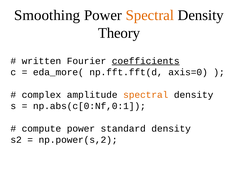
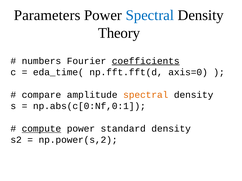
Smoothing: Smoothing -> Parameters (47, 15)
Spectral colour: orange -> blue (150, 15)
written: written -> numbers (41, 61)
eda_more(: eda_more( -> eda_time( (58, 72)
complex: complex -> compare (41, 95)
compute underline: none -> present (41, 129)
